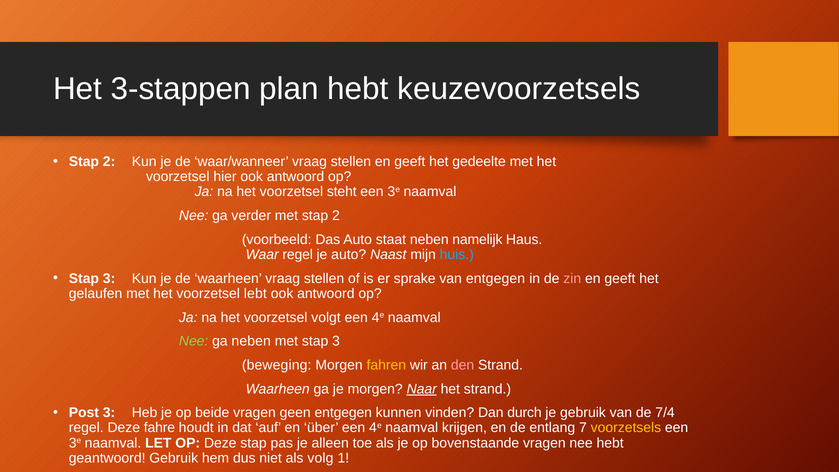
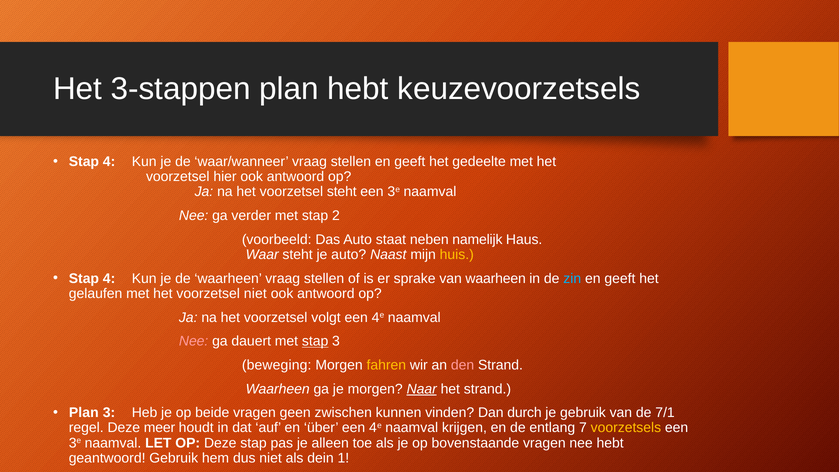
2: 2 -> 4 (109, 162)
Waar regel: regel -> steht (298, 255)
huis colour: light blue -> yellow (457, 255)
3: 3 -> 4 (109, 278)
van entgegen: entgegen -> waarheen (496, 278)
zin colour: pink -> light blue (572, 278)
voorzetsel lebt: lebt -> niet (255, 294)
Nee colour: light green -> pink (194, 341)
ga neben: neben -> dauert (251, 341)
stap underline: none -> present (315, 341)
Post: Post -> Plan (84, 413)
geen entgegen: entgegen -> zwischen (343, 413)
7/4: 7/4 -> 7/1 (665, 413)
fahre: fahre -> meer (160, 428)
volg: volg -> dein (321, 458)
